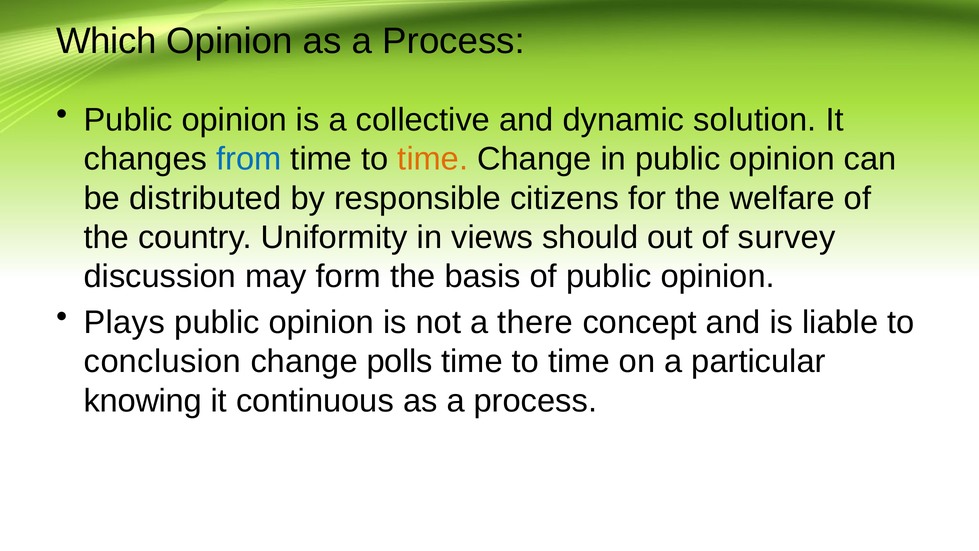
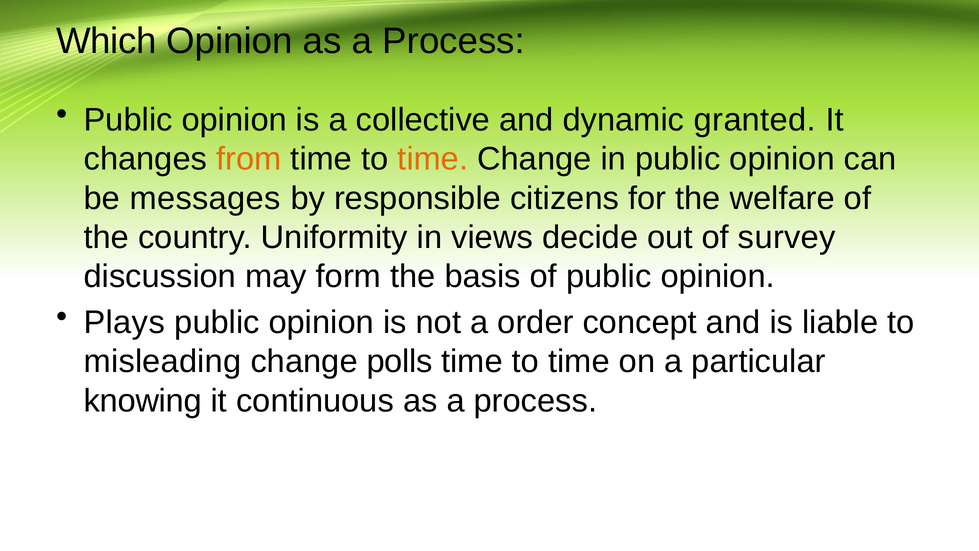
solution: solution -> granted (755, 120)
from colour: blue -> orange (249, 159)
distributed: distributed -> messages (205, 198)
should: should -> decide (590, 237)
there: there -> order (535, 322)
conclusion: conclusion -> misleading (163, 361)
